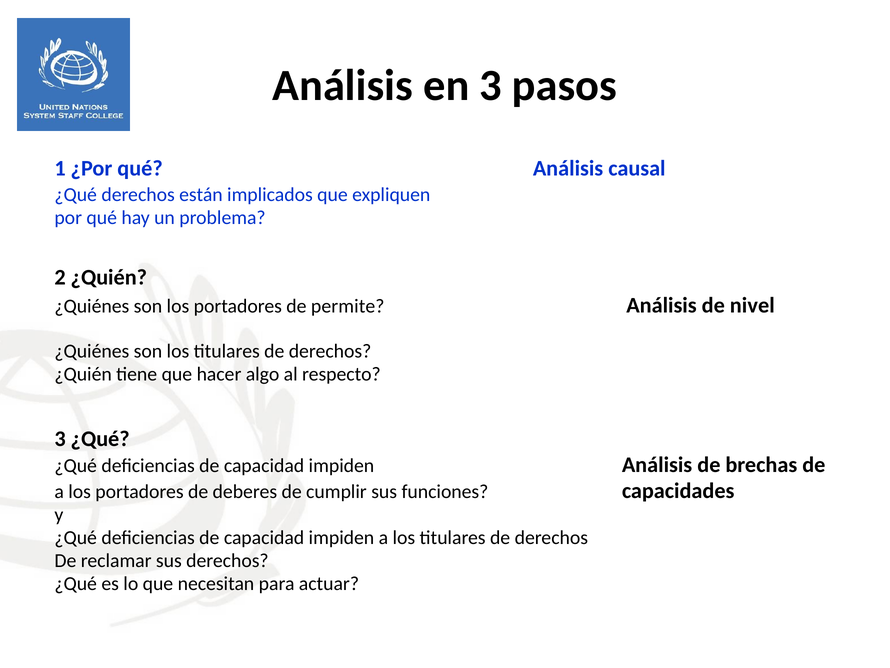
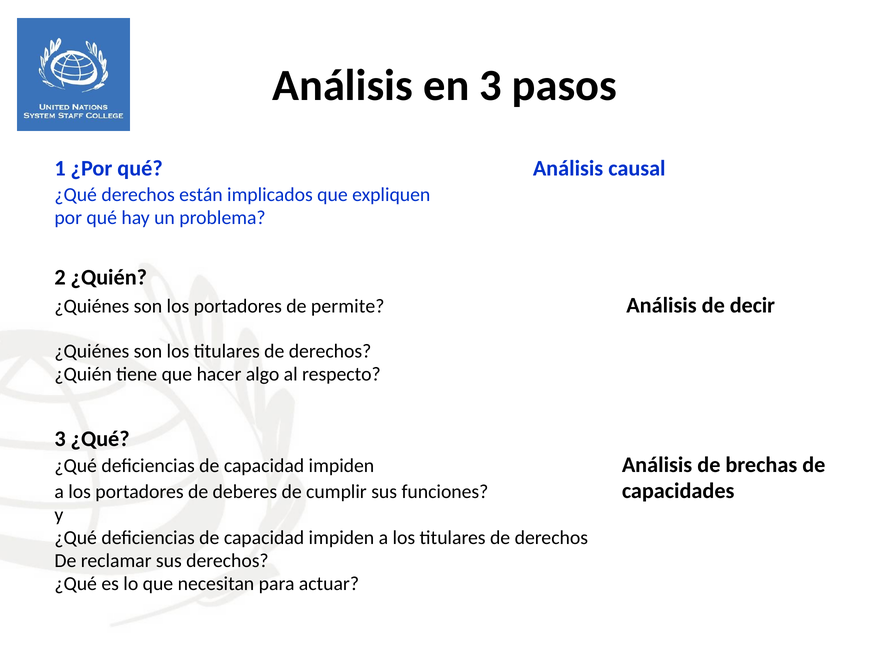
nivel: nivel -> decir (752, 305)
